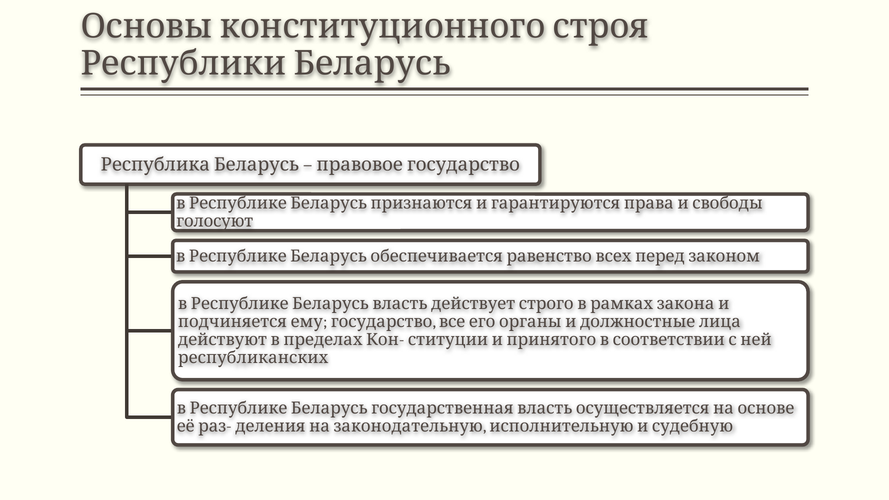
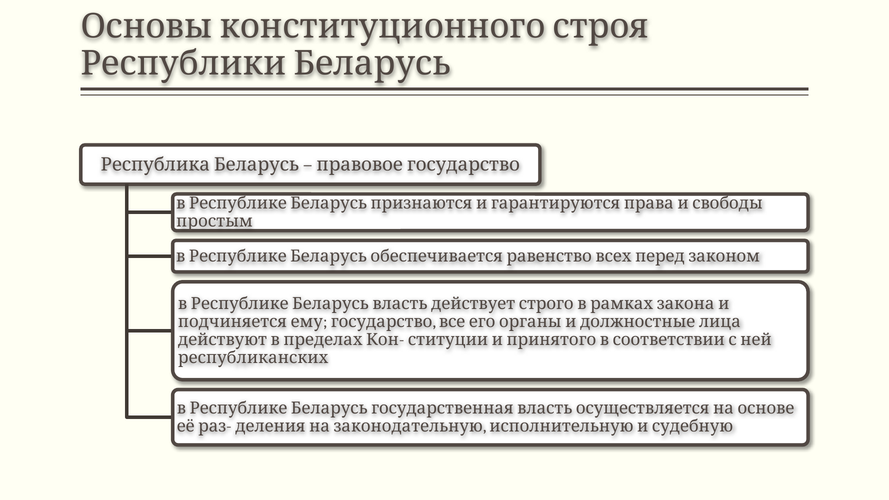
голосуют: голосуют -> простым (215, 221)
